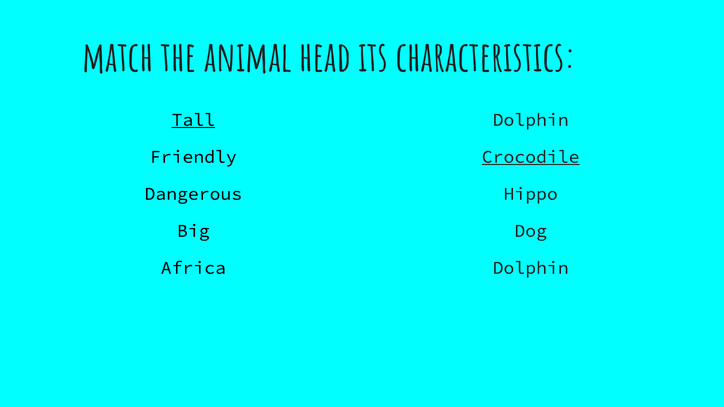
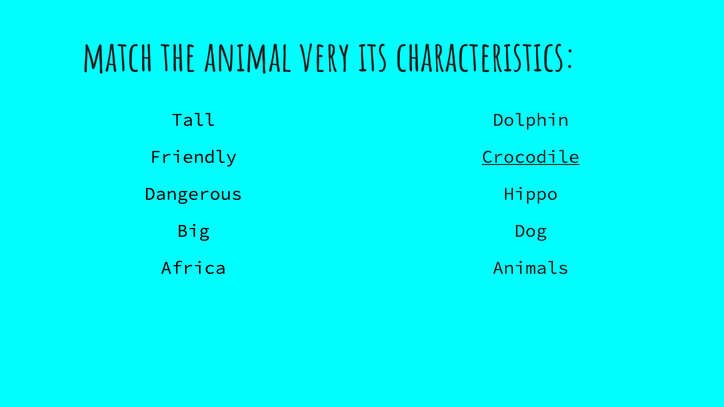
head: head -> very (325, 58)
Tall underline: present -> none (193, 120)
Dolphin: Dolphin -> Animals (531, 268)
